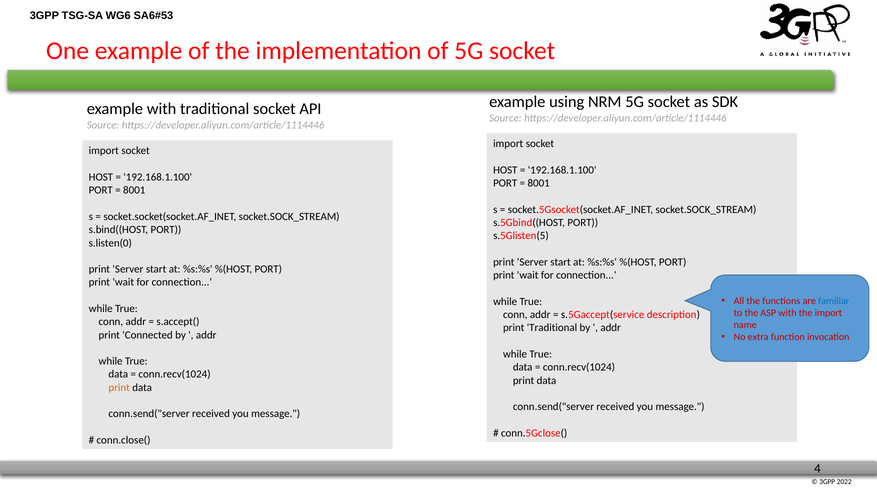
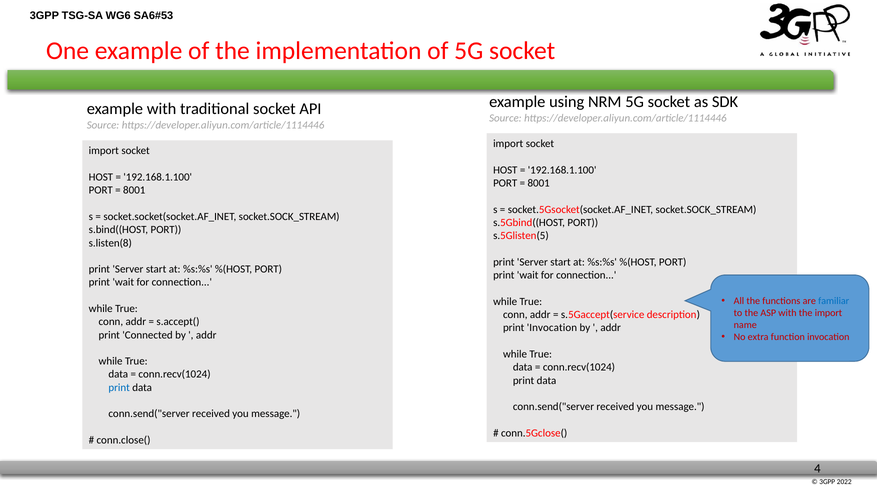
s.listen(0: s.listen(0 -> s.listen(8 (110, 243)
print Traditional: Traditional -> Invocation (552, 328)
print colour: orange -> blue (119, 388)
